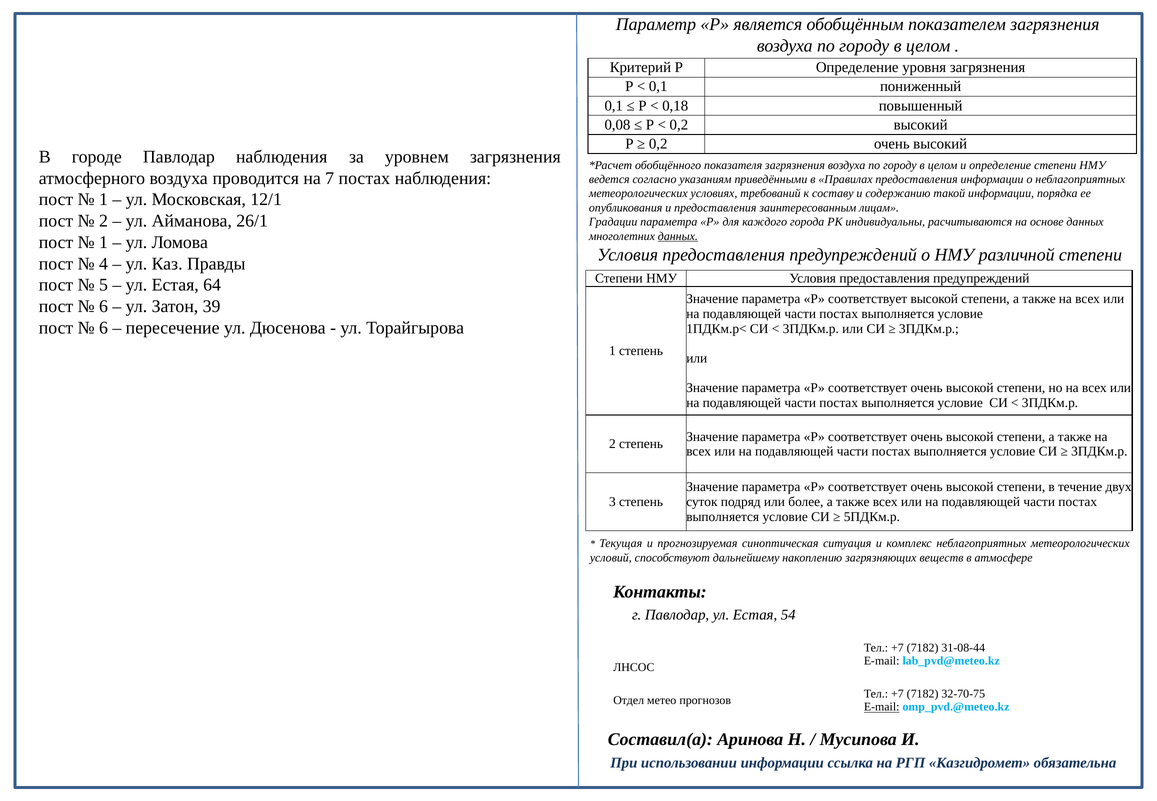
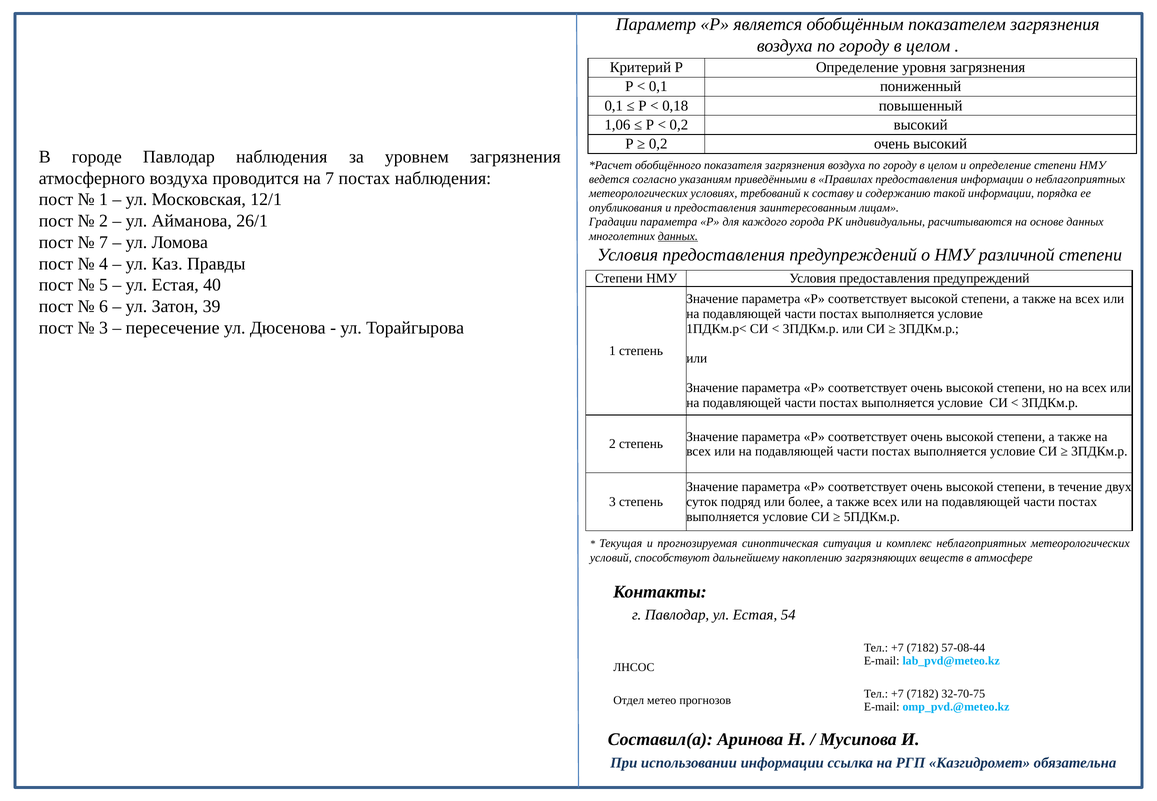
0,08: 0,08 -> 1,06 (617, 125)
1: 1 -> 7 (104, 242)
64: 64 -> 40 (212, 285)
6: 6 -> 3 (104, 328)
31-08-44: 31-08-44 -> 57-08-44 (963, 648)
E-mail underline: present -> none (882, 707)
